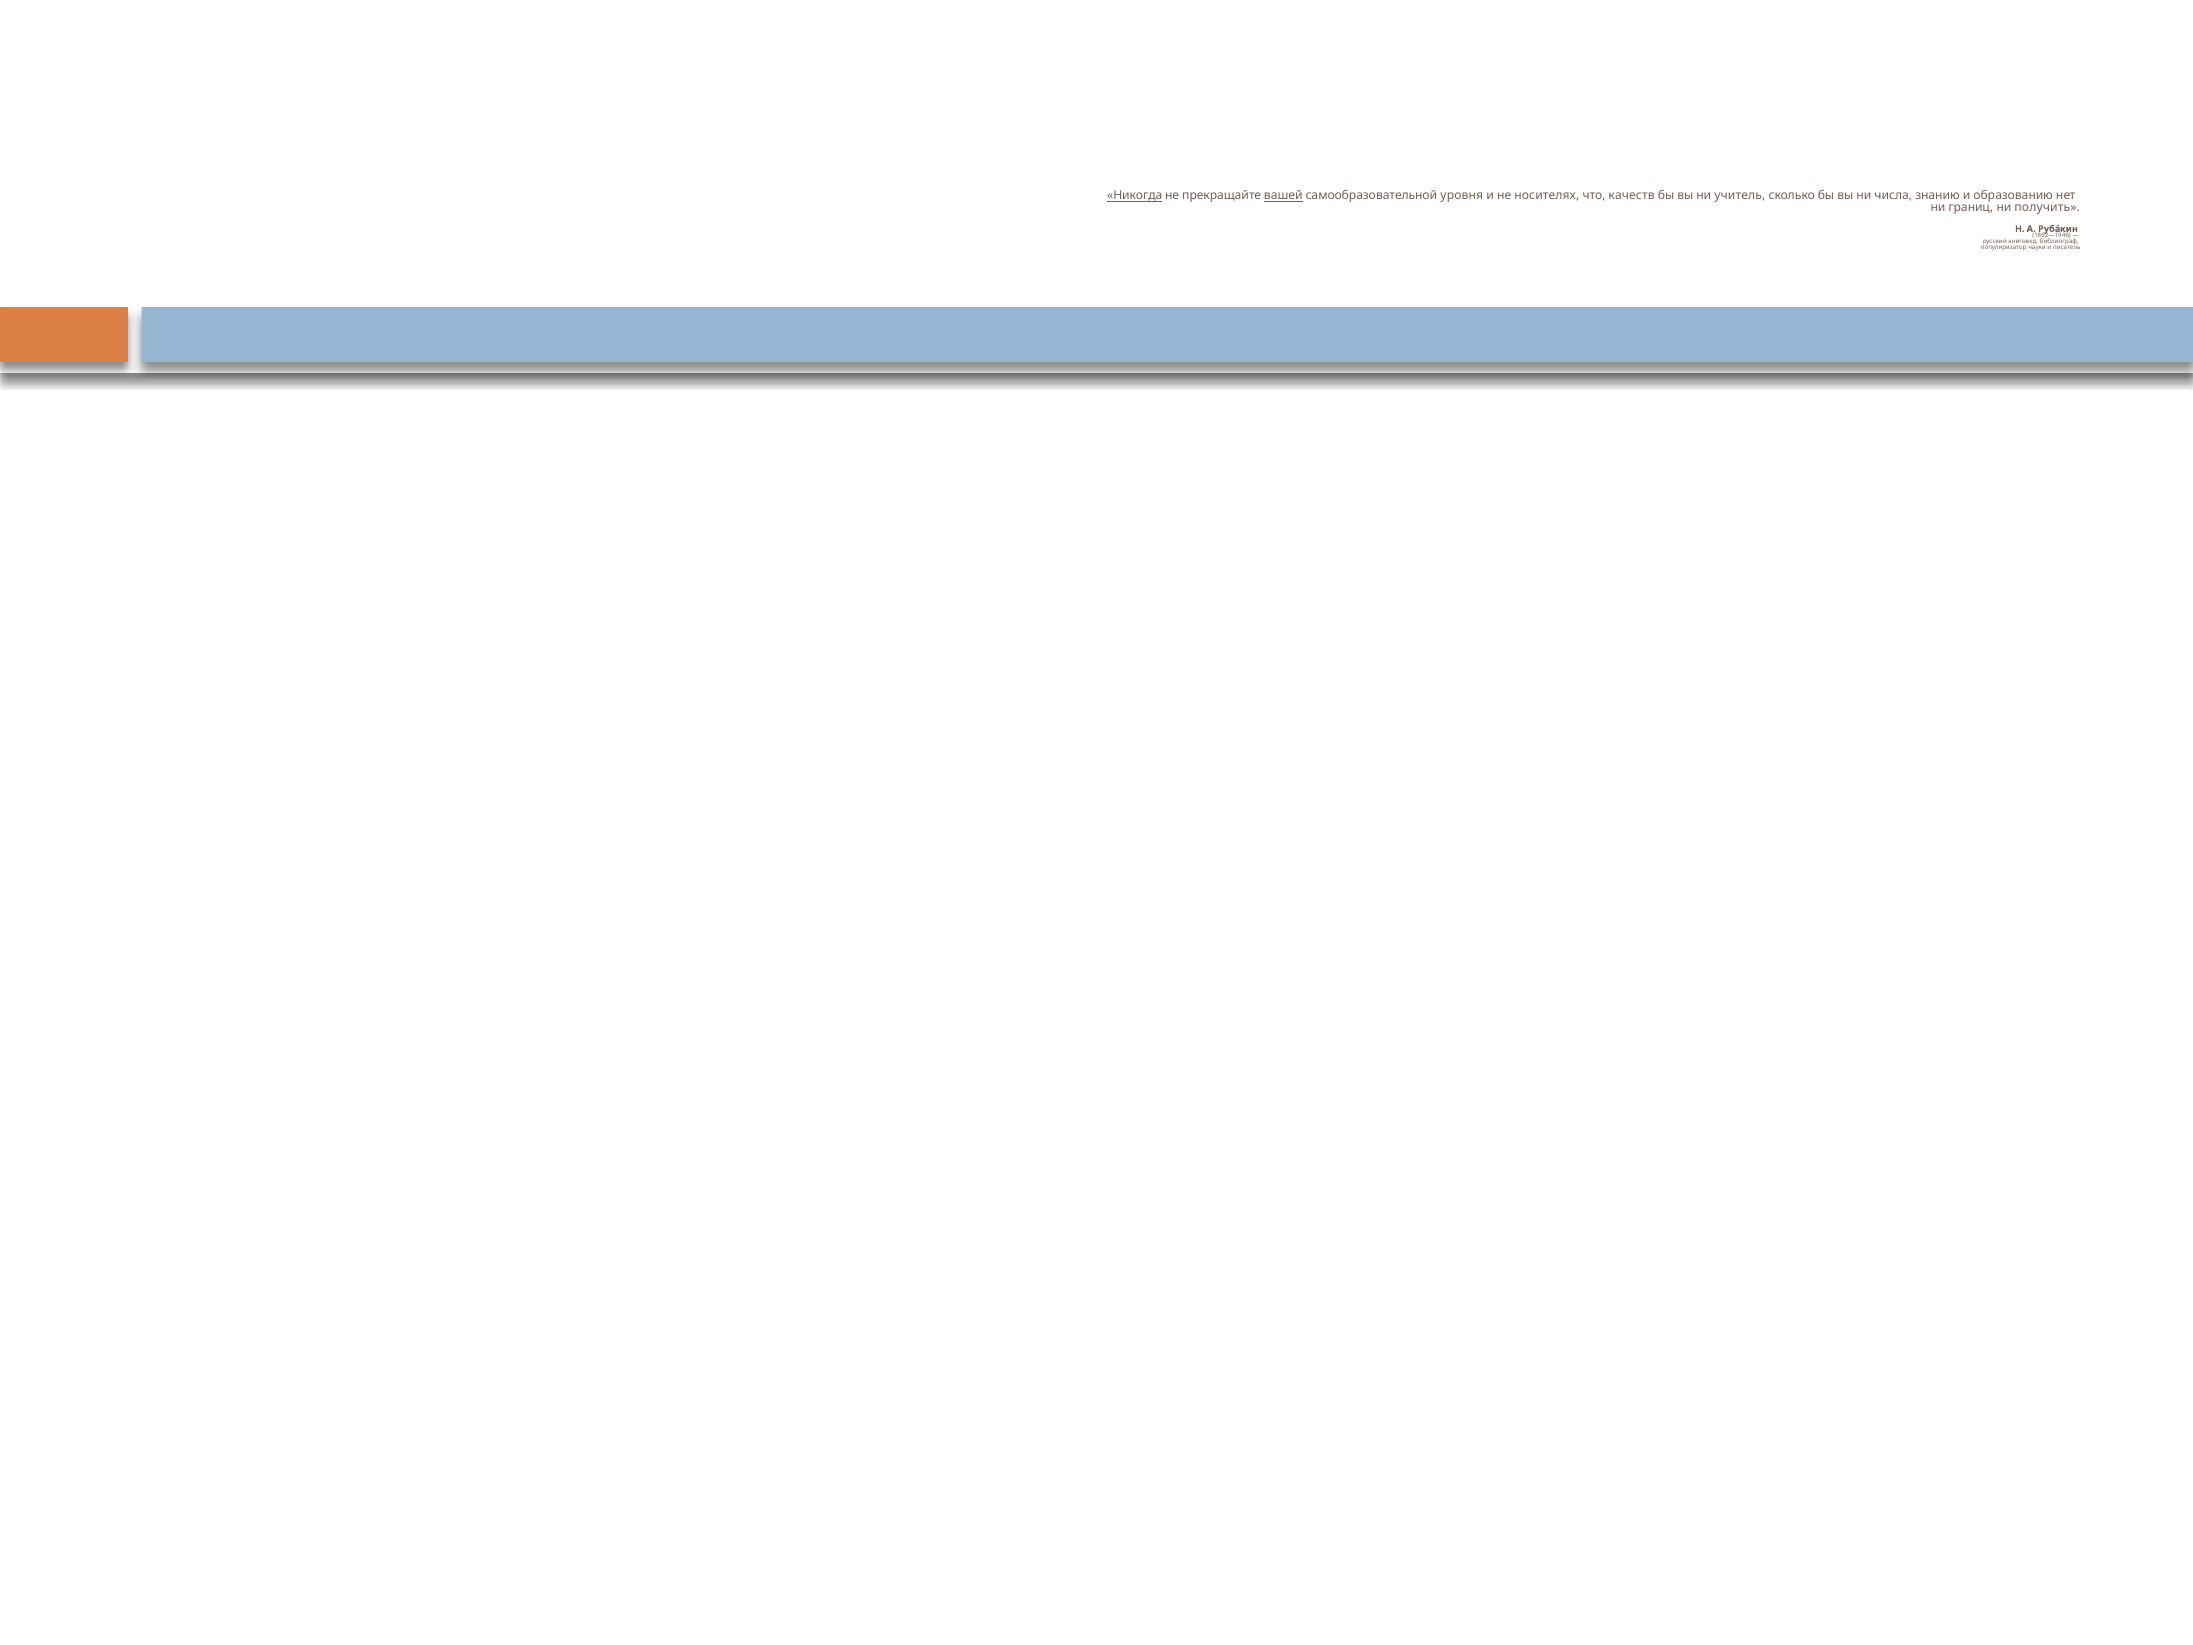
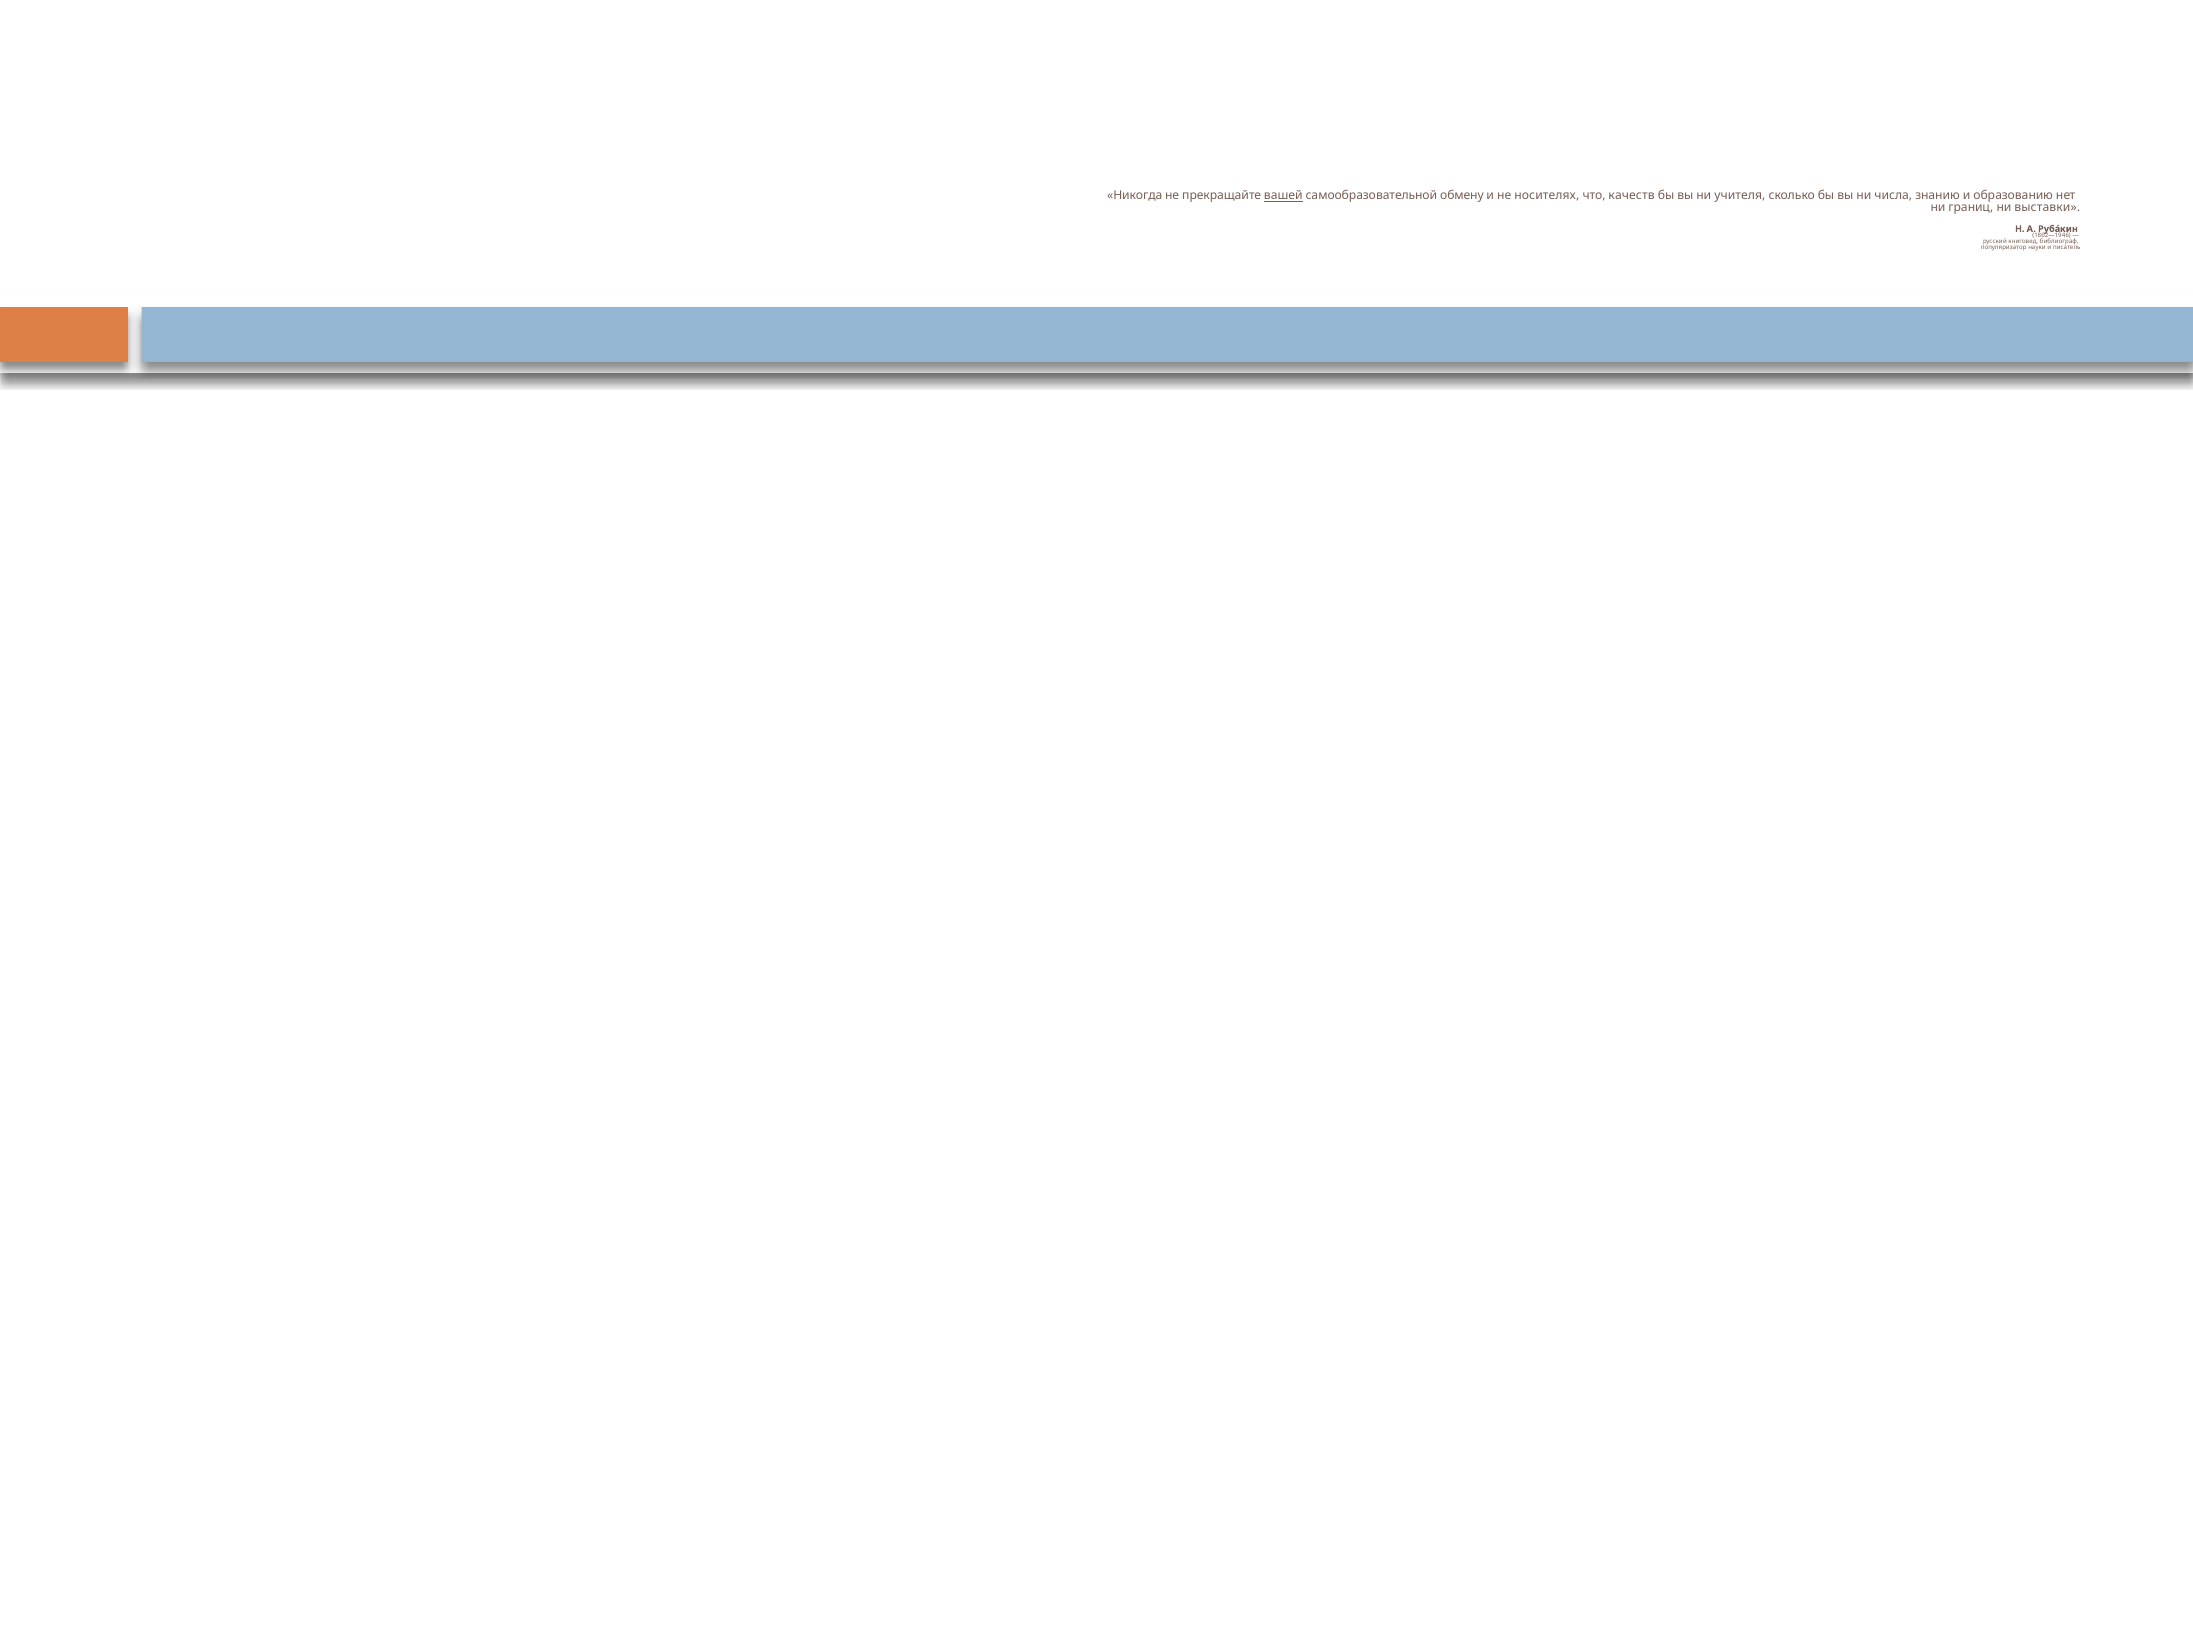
Никогда underline: present -> none (1135, 196)
уровня: уровня -> обмену (1462, 196)
учитель: учитель -> учителя (1740, 196)
получить: получить -> выставки (2047, 207)
